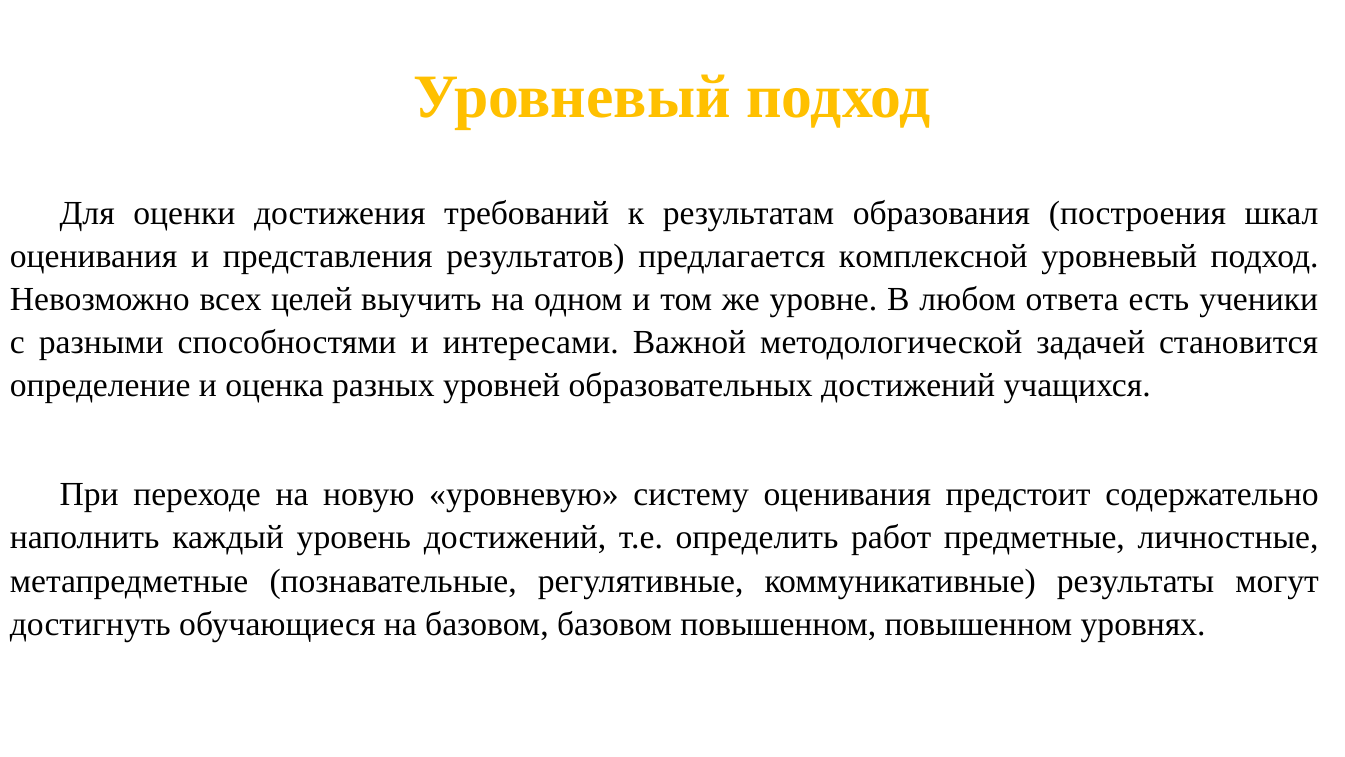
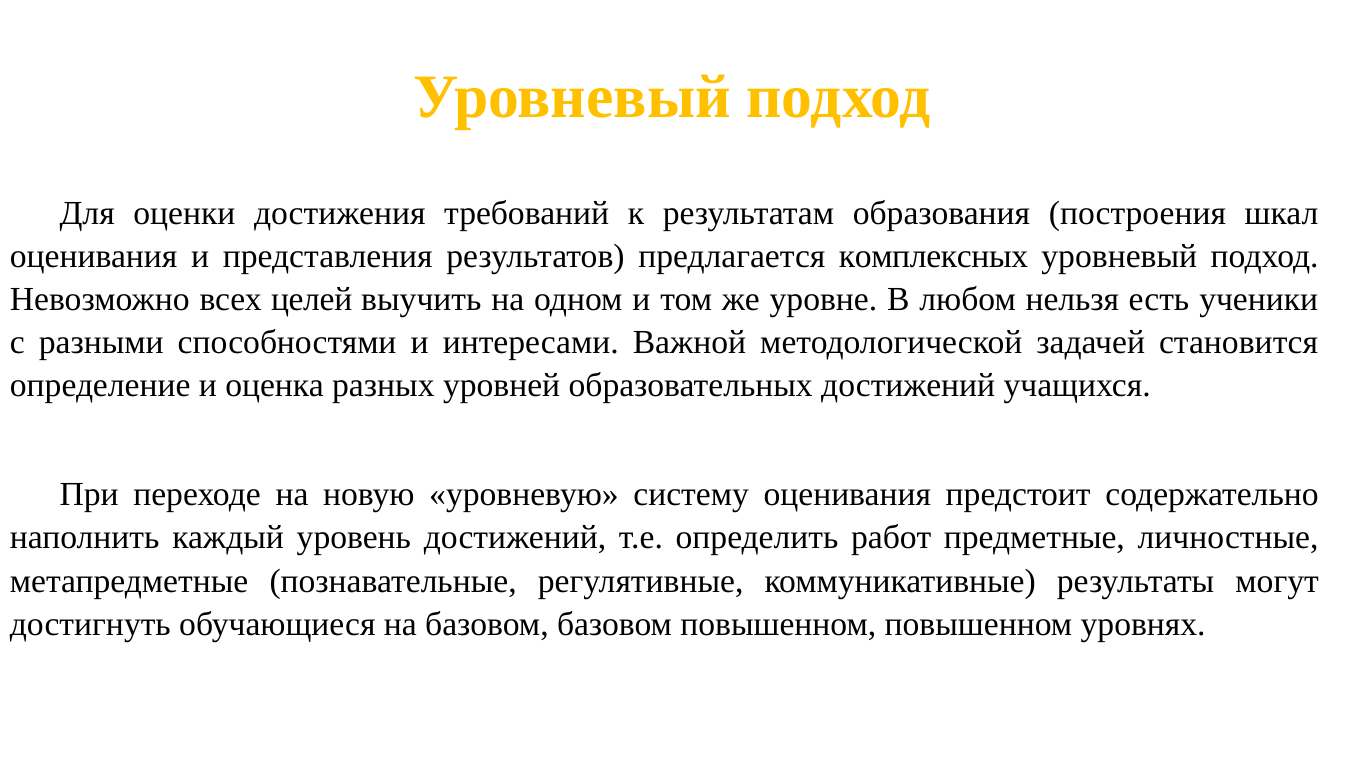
комплексной: комплексной -> комплексных (933, 256)
ответа: ответа -> нельзя (1072, 299)
